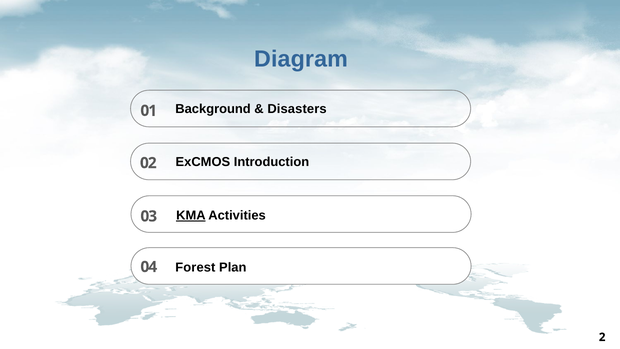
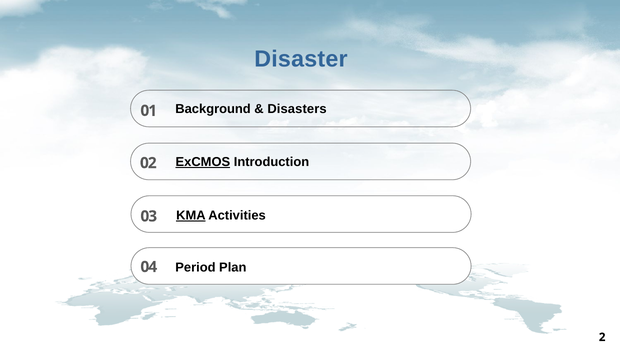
Diagram: Diagram -> Disaster (301, 59)
ExCMOS underline: none -> present (203, 162)
Forest: Forest -> Period (195, 267)
